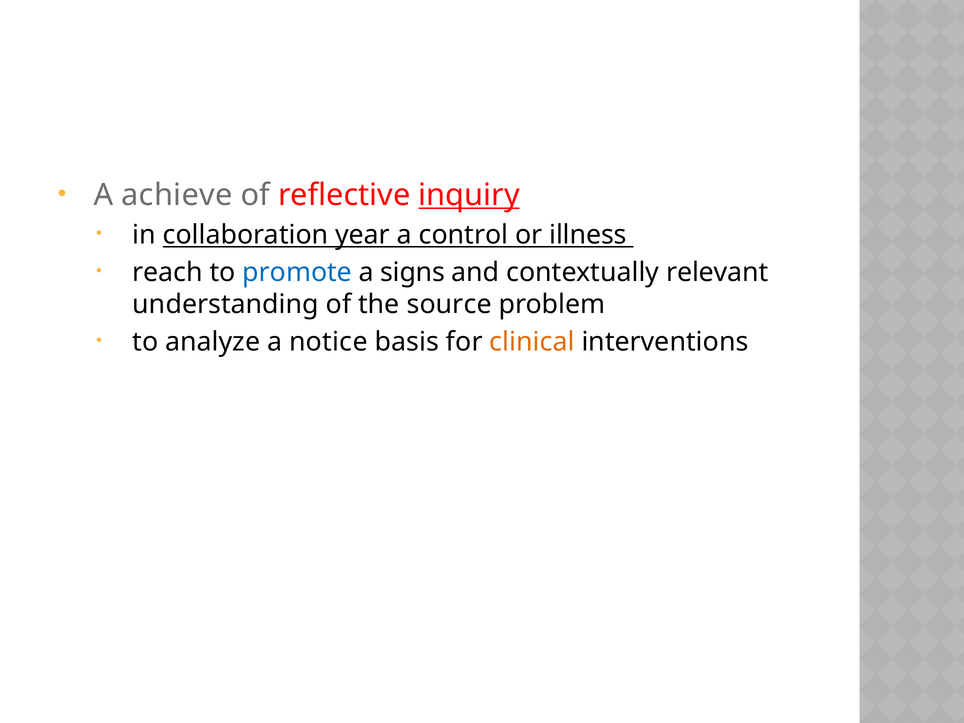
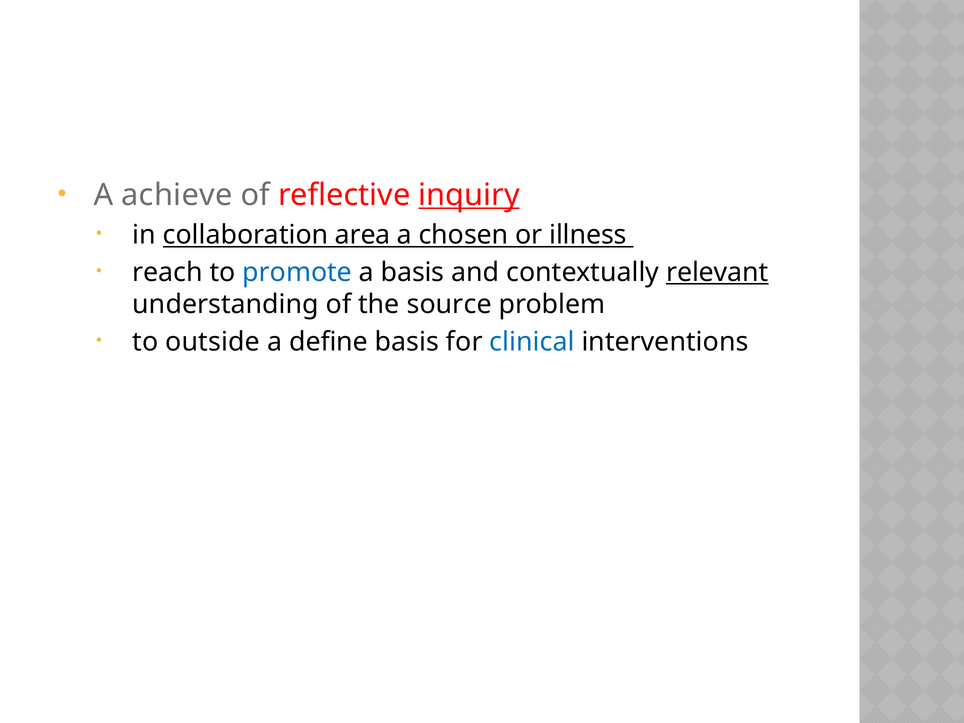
year: year -> area (363, 235)
control: control -> chosen (464, 235)
a signs: signs -> basis (413, 272)
relevant underline: none -> present (717, 272)
analyze: analyze -> outside (213, 342)
notice: notice -> define (329, 342)
clinical colour: orange -> blue (532, 342)
